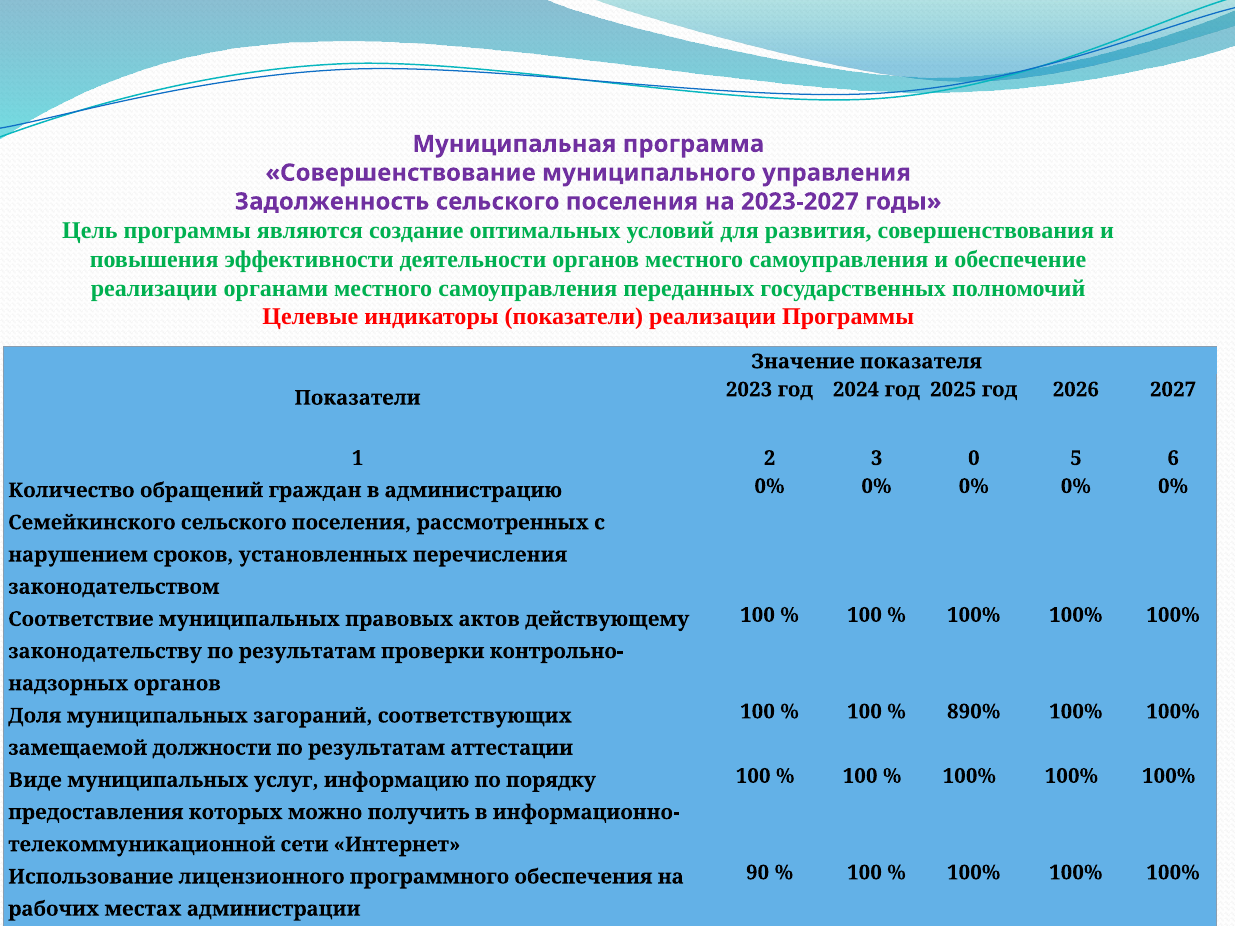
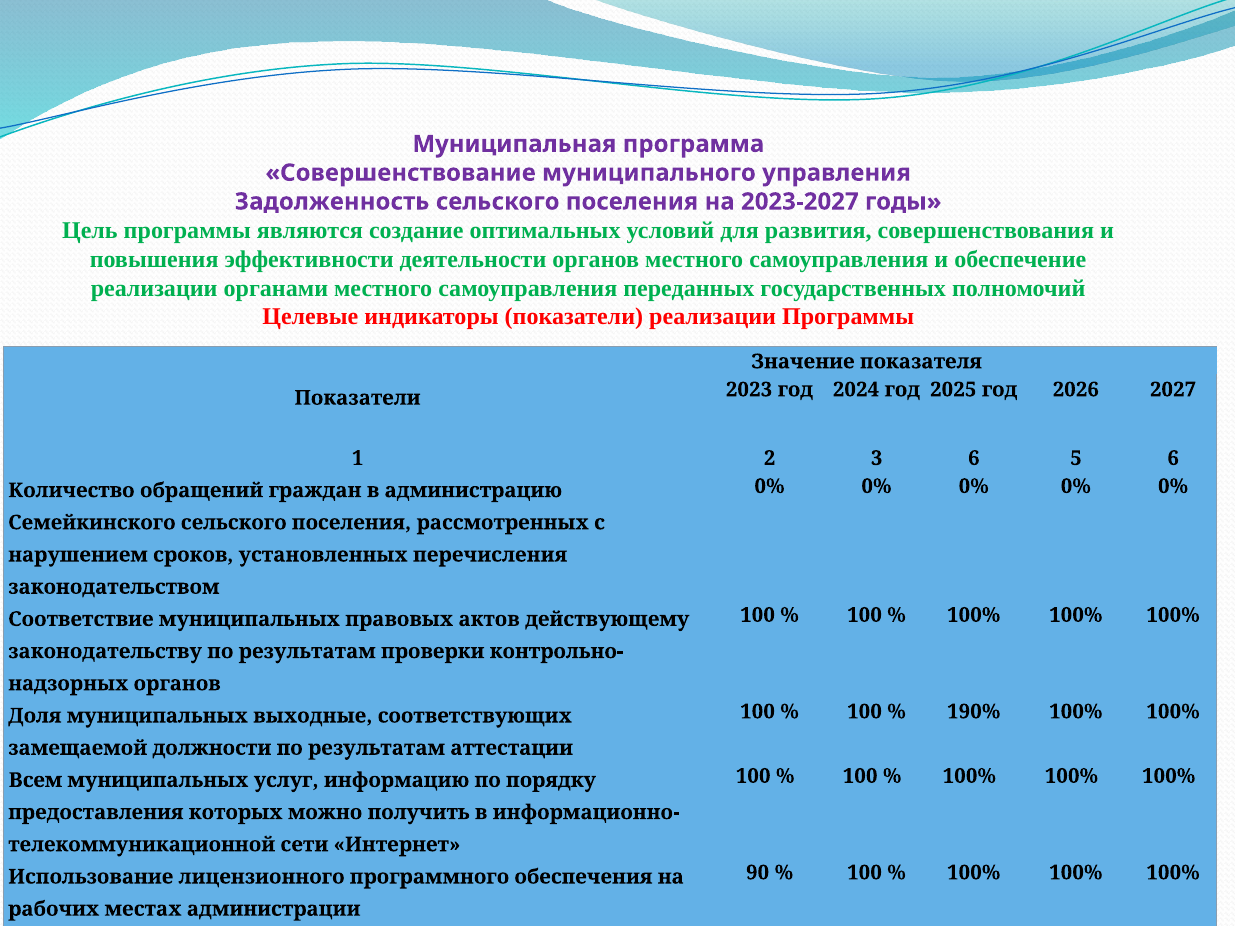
3 0: 0 -> 6 (974, 458)
890%: 890% -> 190% (974, 712)
загораний: загораний -> выходные (313, 716)
Виде: Виде -> Всем (36, 780)
